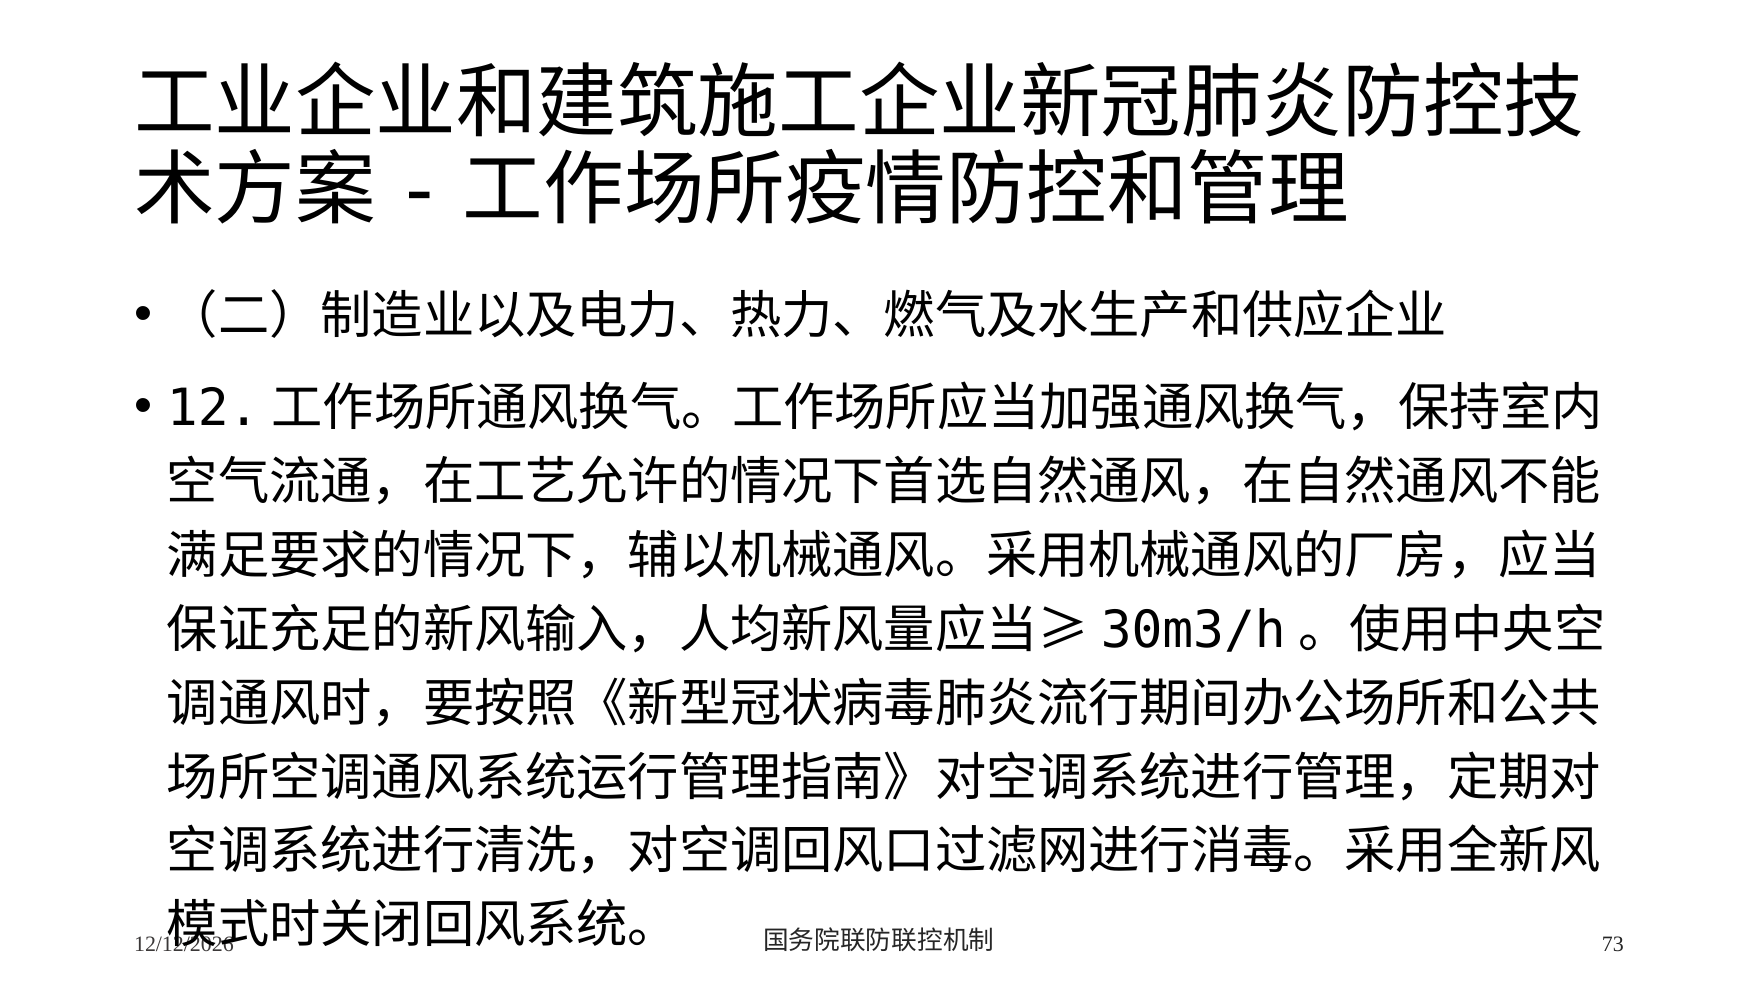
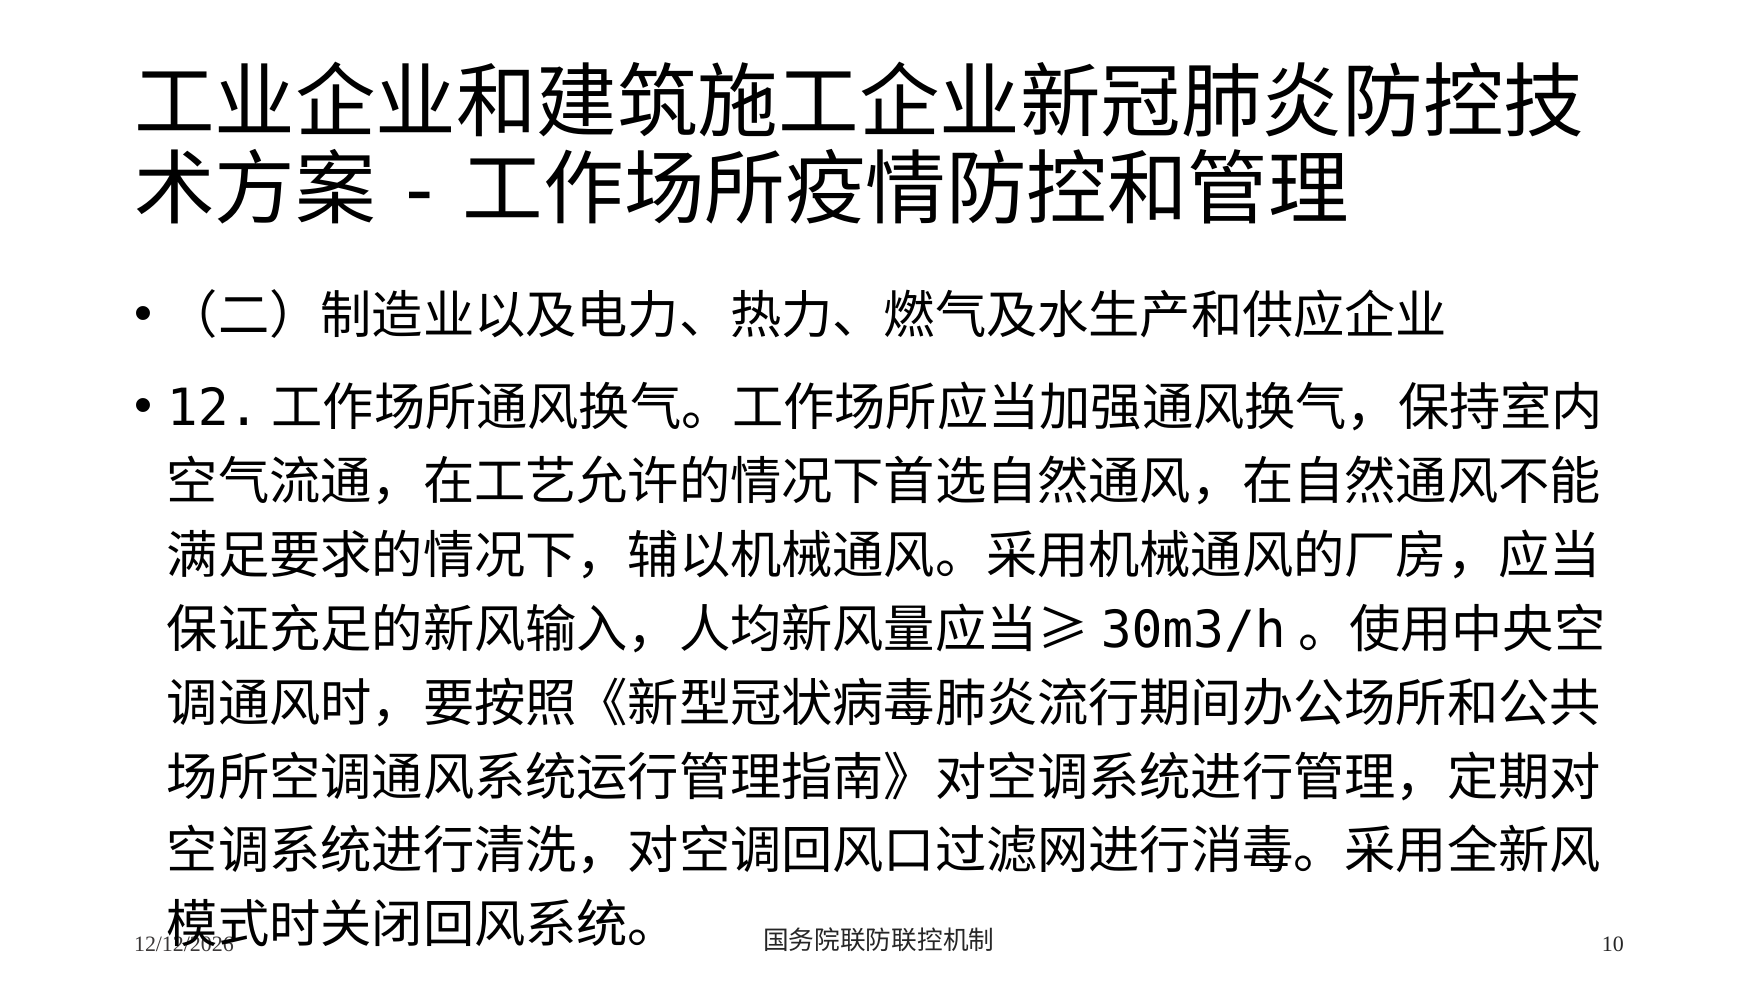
73: 73 -> 10 (1613, 944)
